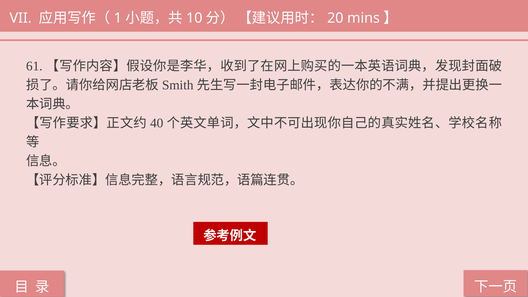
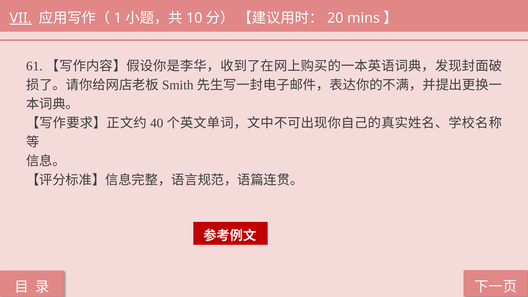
VII underline: none -> present (21, 18)
